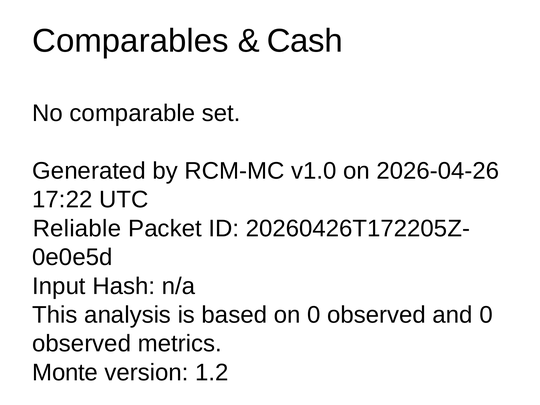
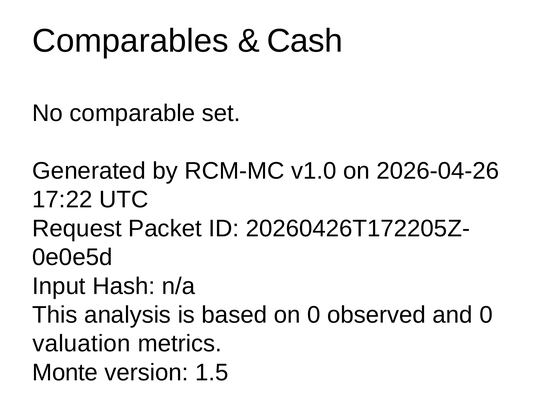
Reliable: Reliable -> Request (77, 228)
observed: observed -> valuation (82, 344)
1.2: 1.2 -> 1.5 (212, 373)
